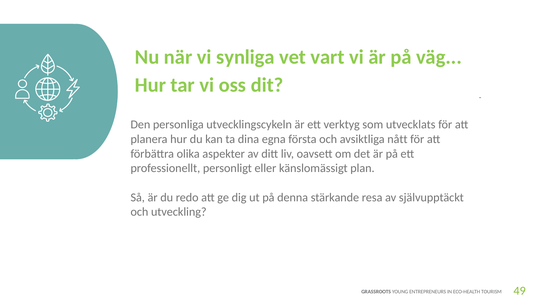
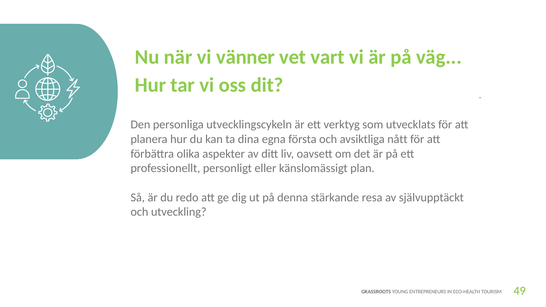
synliga: synliga -> vänner (246, 57)
